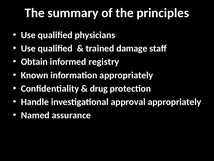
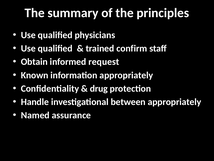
damage: damage -> confirm (132, 48)
registry: registry -> request (104, 62)
approval: approval -> between (128, 102)
